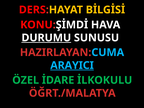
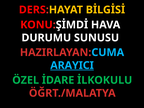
DURUMU underline: present -> none (46, 38)
